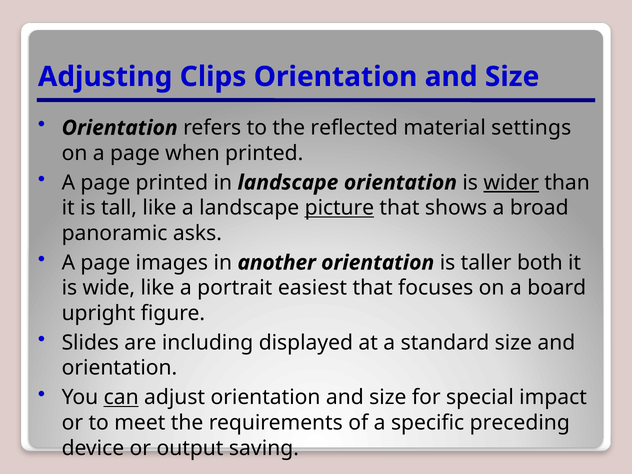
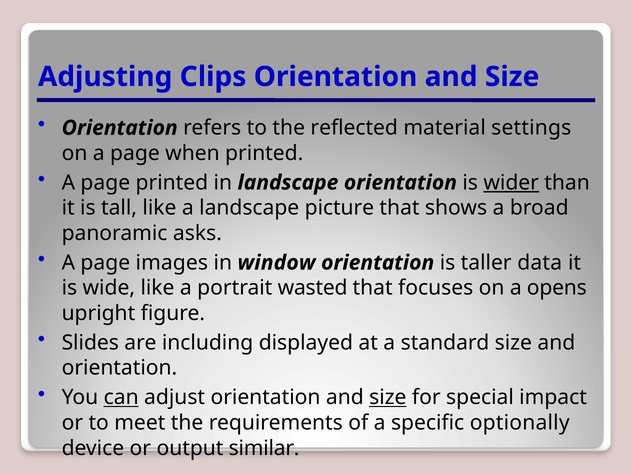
picture underline: present -> none (339, 208)
another: another -> window (277, 263)
both: both -> data (540, 263)
easiest: easiest -> wasted (313, 288)
board: board -> opens (557, 288)
size underline: none -> present (388, 398)
preceding: preceding -> optionally (520, 423)
saving: saving -> similar (264, 448)
